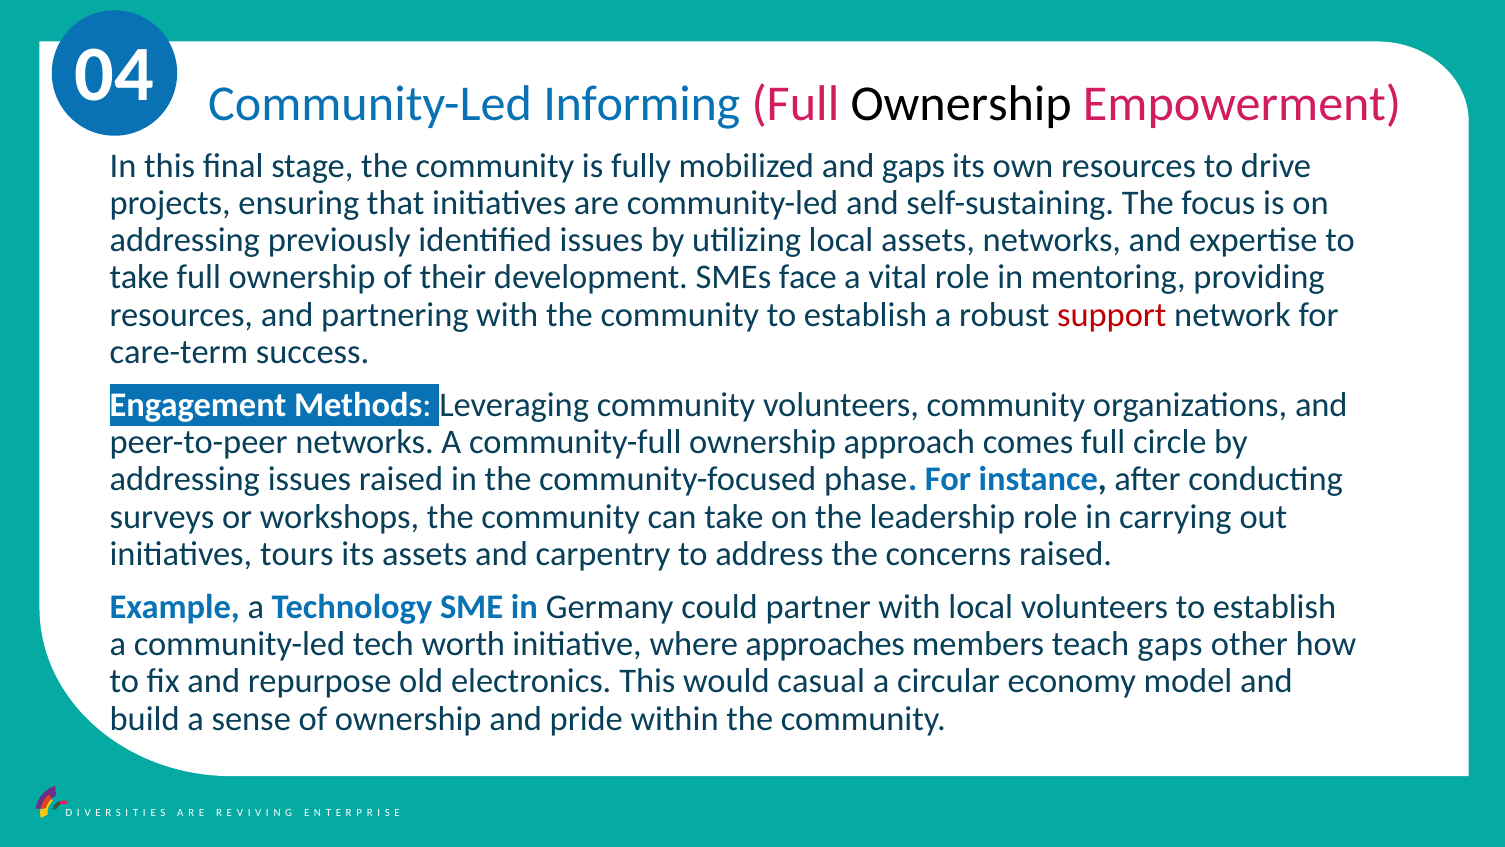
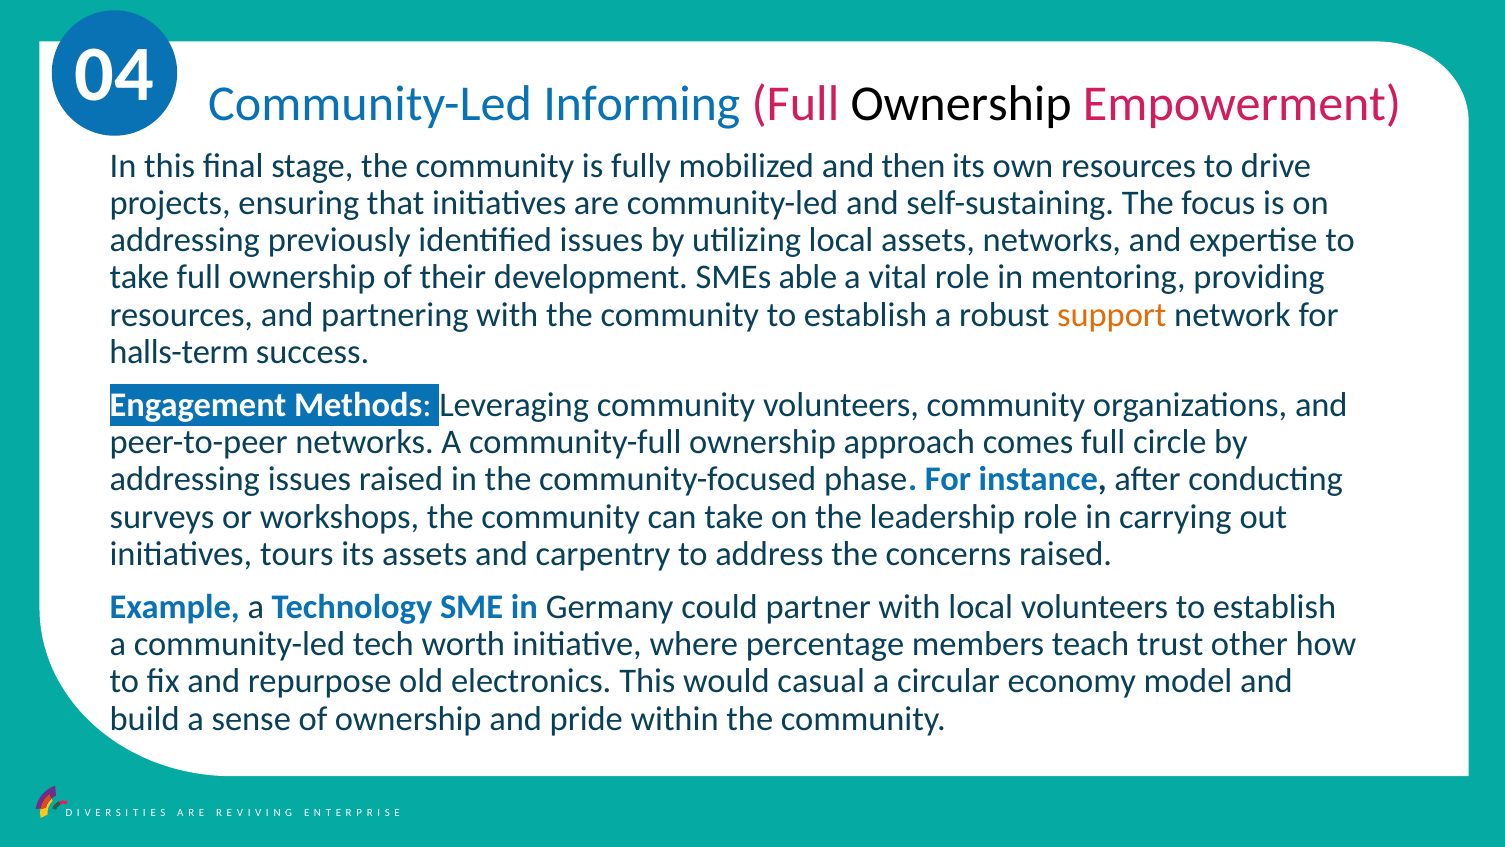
and gaps: gaps -> then (913, 166)
face: face -> able (808, 277)
support colour: red -> orange (1112, 315)
care-term: care-term -> halls-term (179, 352)
approaches: approaches -> percentage (825, 644)
teach gaps: gaps -> trust (1170, 644)
